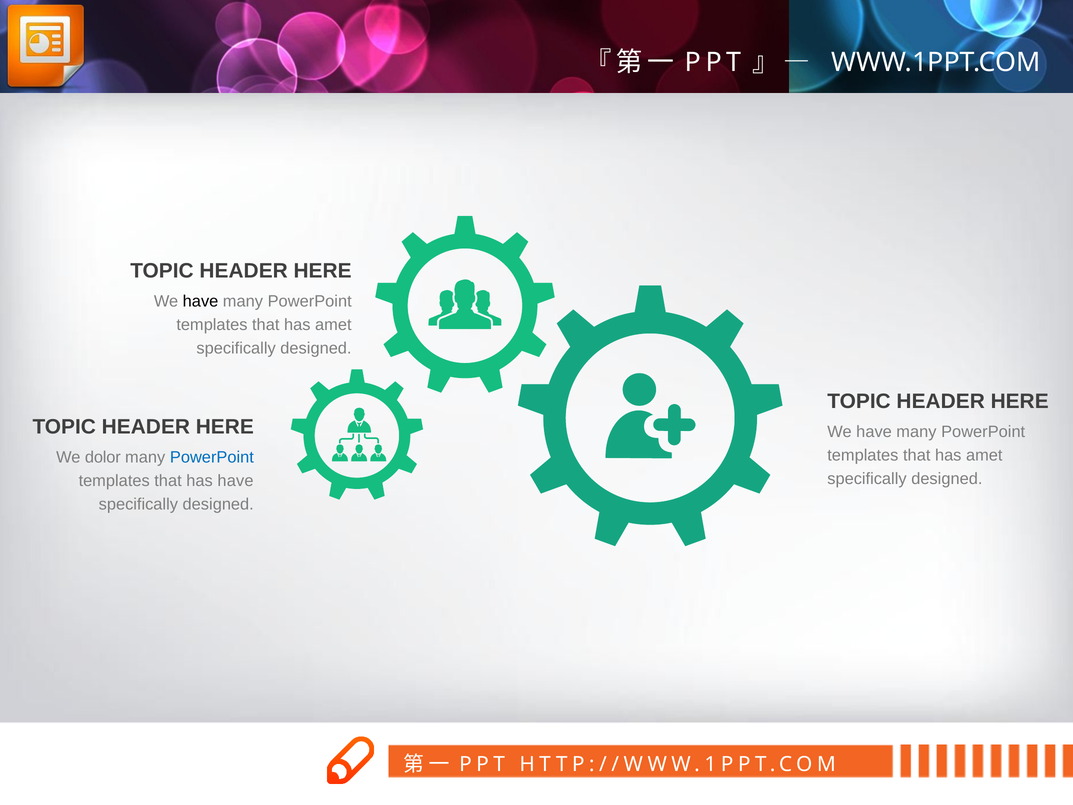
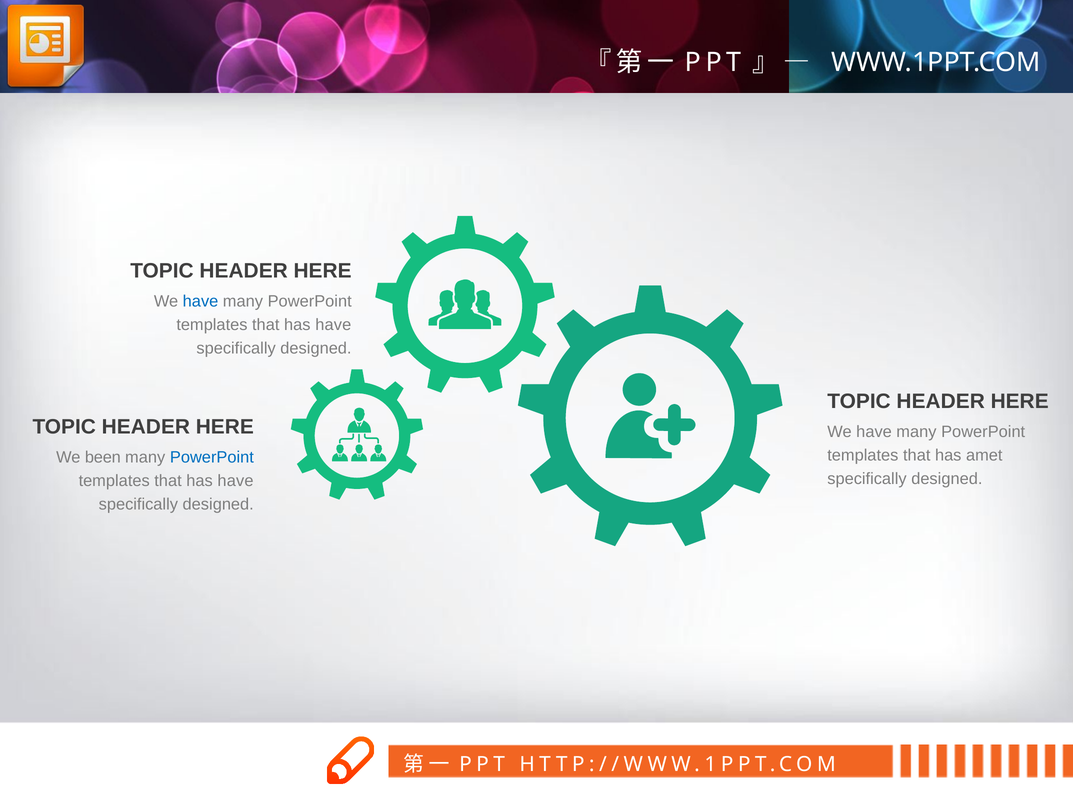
have colour: black -> blue (201, 301)
amet: amet -> have (333, 325)
dolor: dolor -> been (103, 457)
